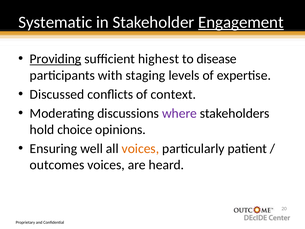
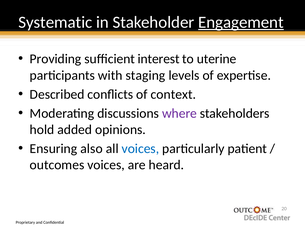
Providing underline: present -> none (56, 59)
highest: highest -> interest (159, 59)
disease: disease -> uterine (217, 59)
Discussed: Discussed -> Described (57, 94)
choice: choice -> added (75, 129)
well: well -> also (92, 148)
voices colour: orange -> blue (140, 148)
